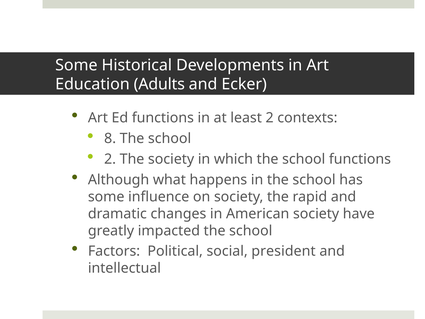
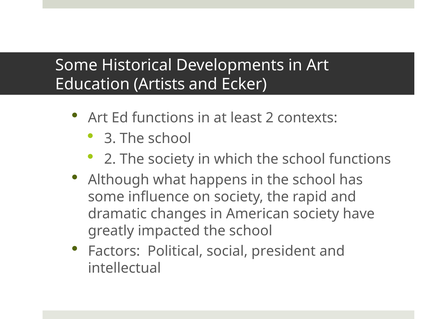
Adults: Adults -> Artists (159, 84)
8: 8 -> 3 (110, 138)
